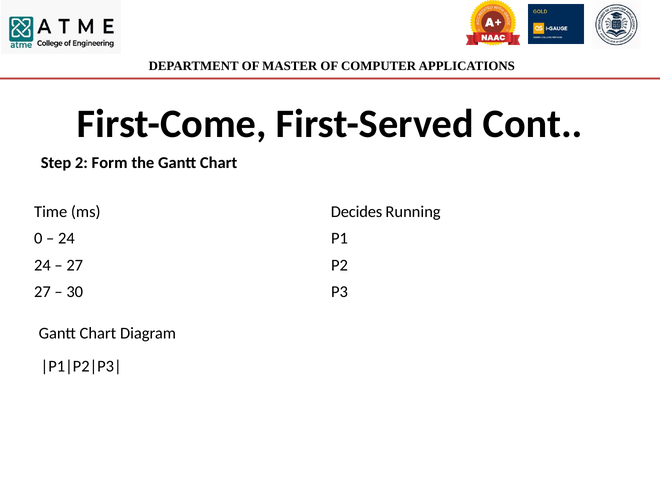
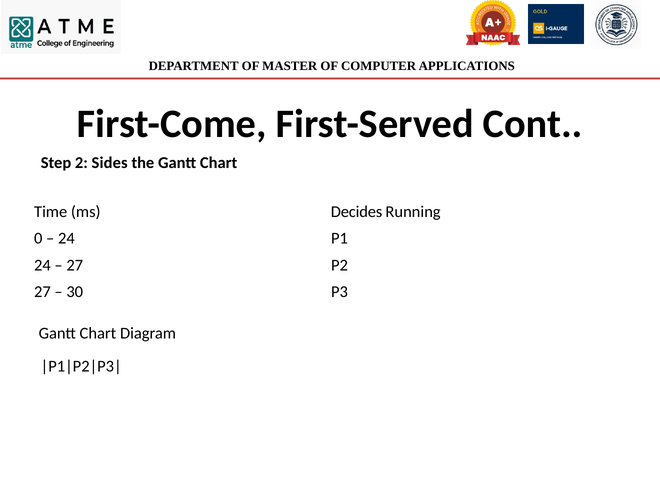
Form: Form -> Sides (110, 163)
